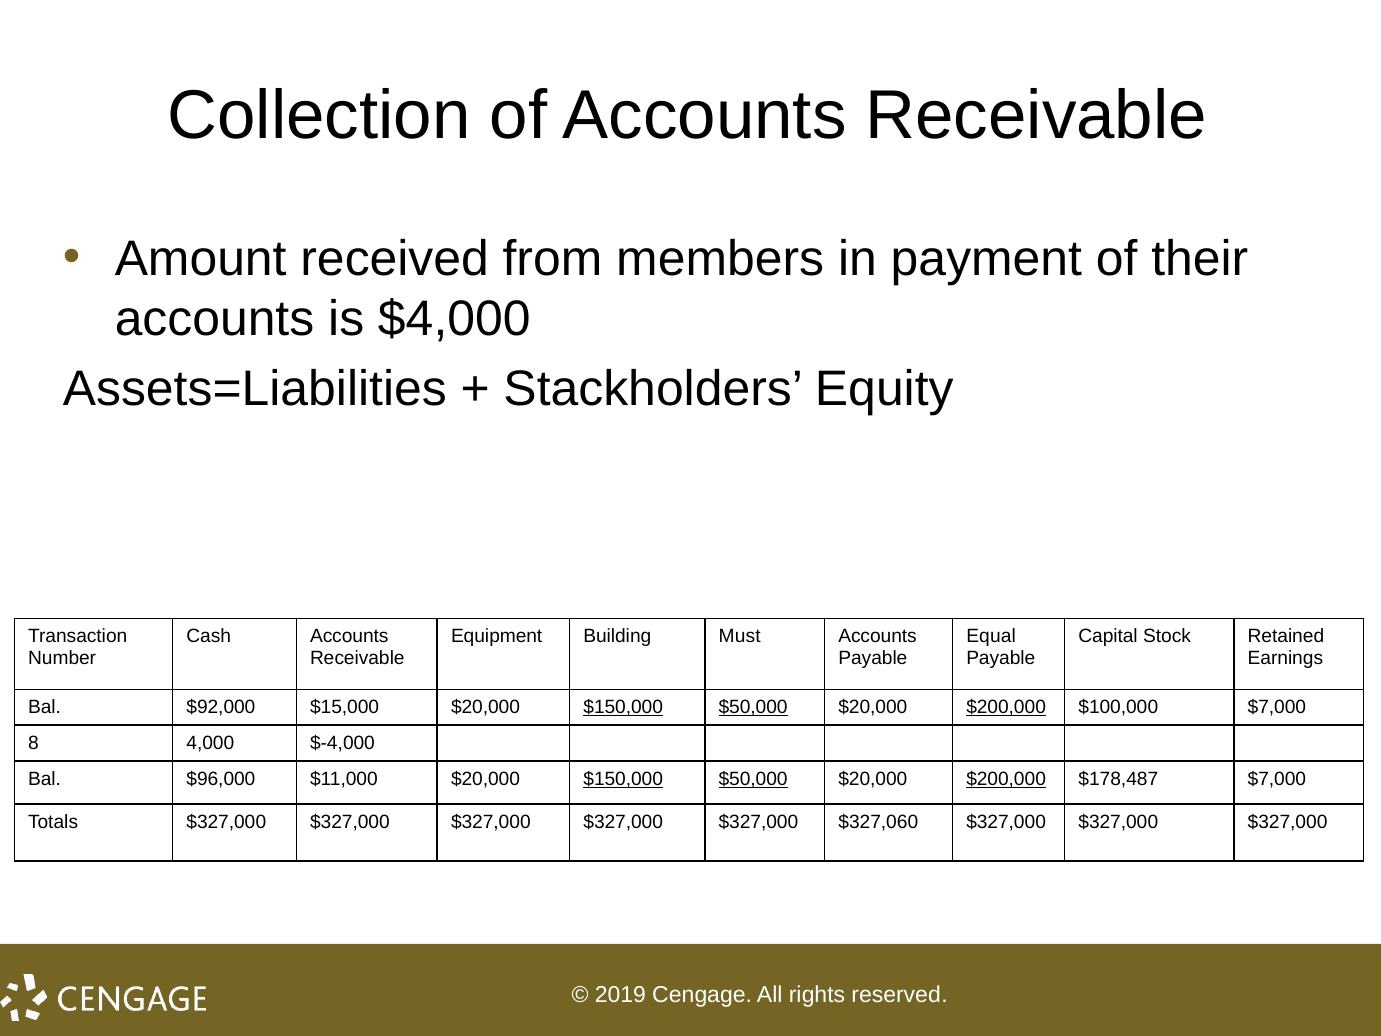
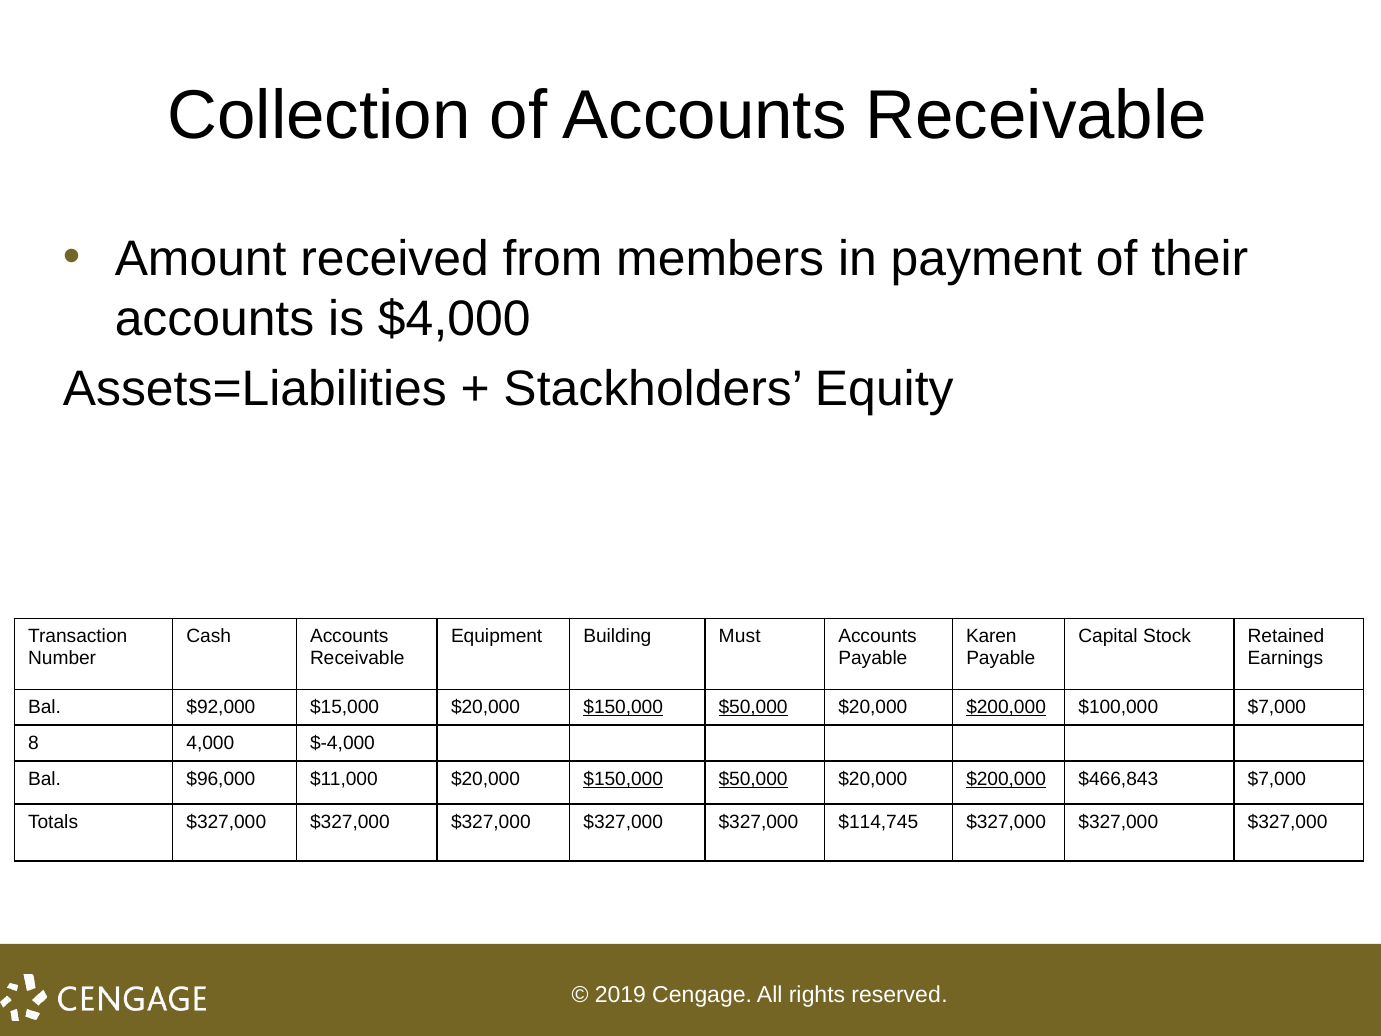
Equal: Equal -> Karen (991, 636)
$178,487: $178,487 -> $466,843 (1118, 779)
$327,060: $327,060 -> $114,745 (878, 822)
